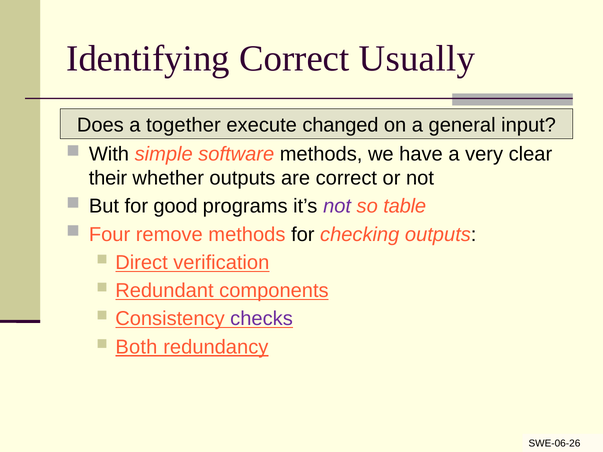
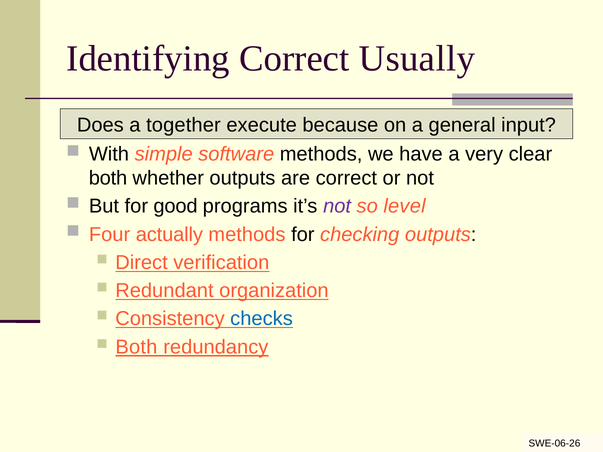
changed: changed -> because (340, 125)
their: their -> both (108, 178)
table: table -> level (405, 206)
remove: remove -> actually (169, 235)
components: components -> organization (274, 291)
checks colour: purple -> blue (262, 319)
